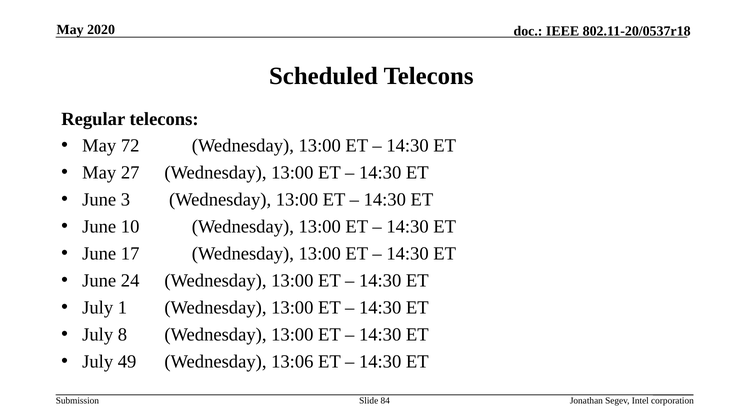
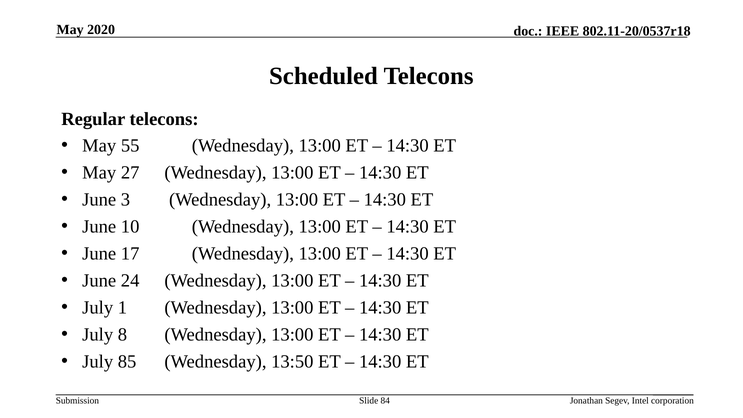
72: 72 -> 55 (130, 146)
49: 49 -> 85 (127, 361)
13:06: 13:06 -> 13:50 (292, 361)
